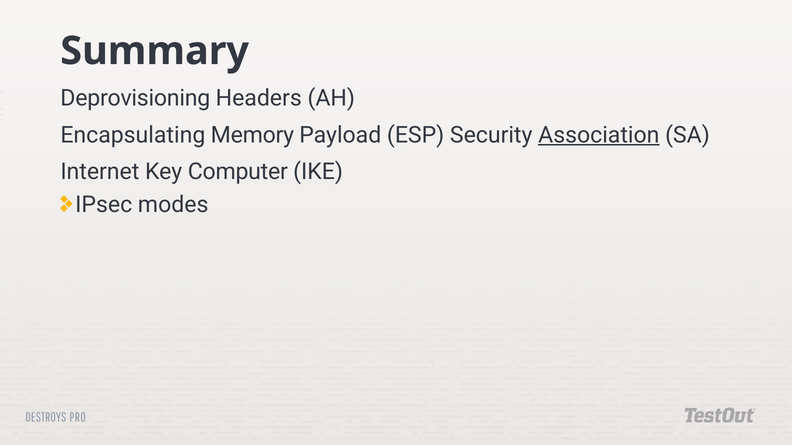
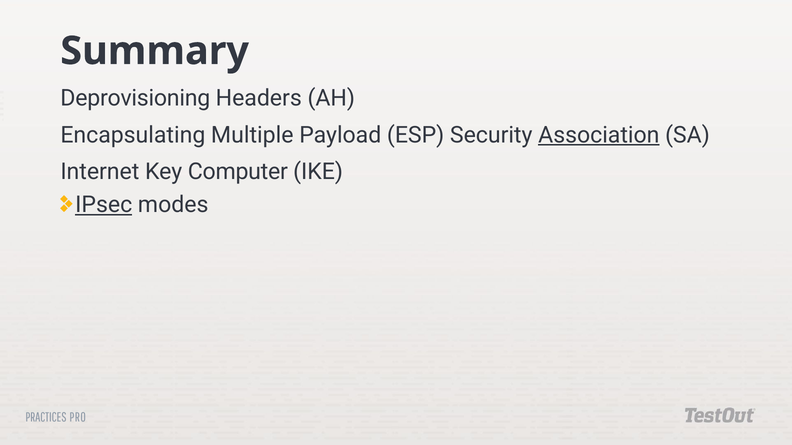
Memory: Memory -> Multiple (252, 135)
IPsec underline: none -> present (104, 205)
DESTROYS: DESTROYS -> PRACTICES (46, 418)
